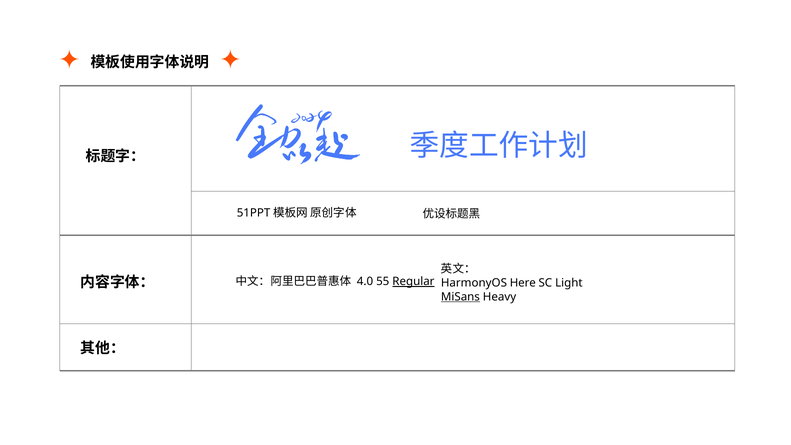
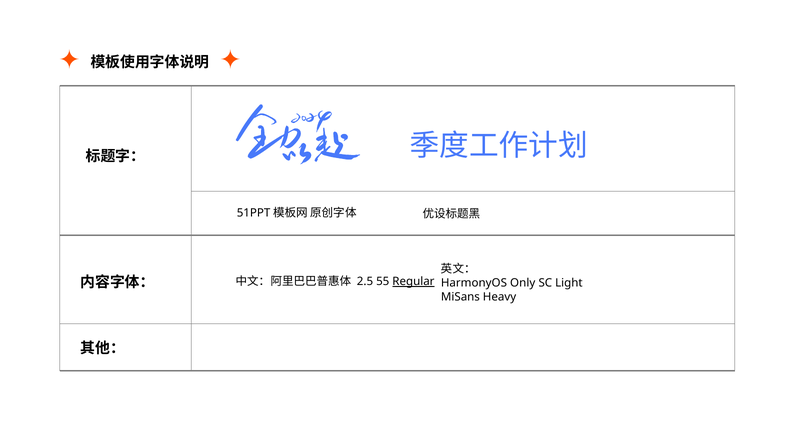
4.0: 4.0 -> 2.5 (365, 282)
Here: Here -> Only (523, 283)
MiSans underline: present -> none (460, 297)
